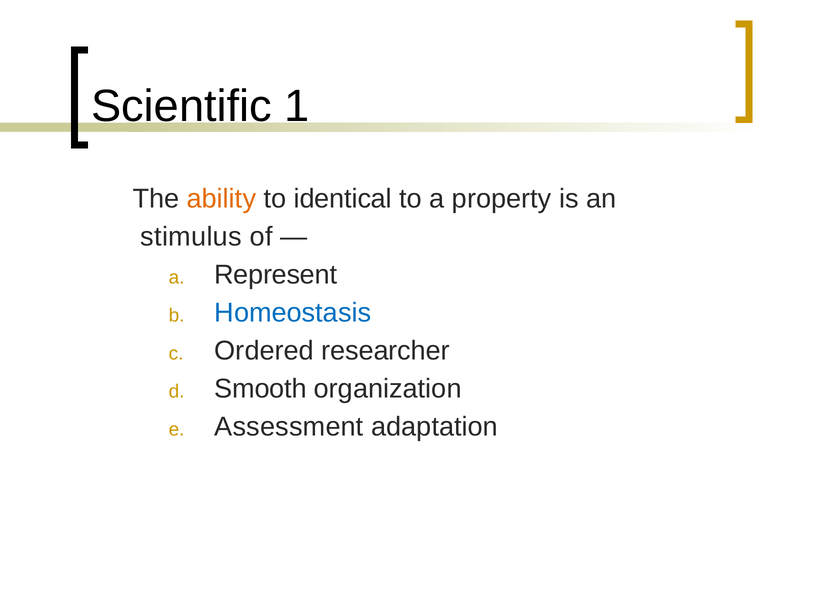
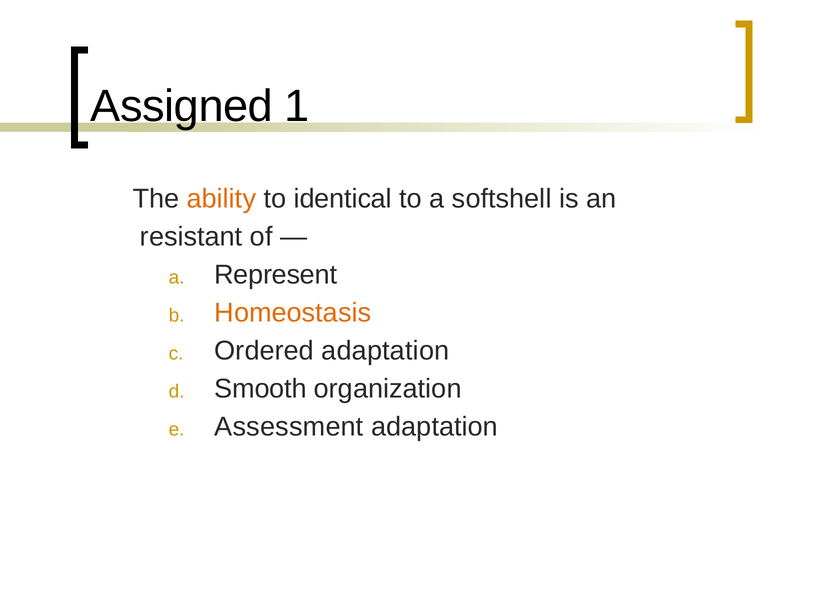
Scientific: Scientific -> Assigned (182, 106)
property: property -> softshell (502, 199)
stimulus: stimulus -> resistant (191, 237)
Homeostasis colour: blue -> orange (293, 313)
Ordered researcher: researcher -> adaptation (385, 351)
